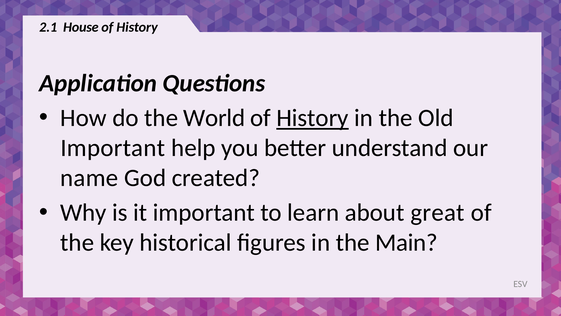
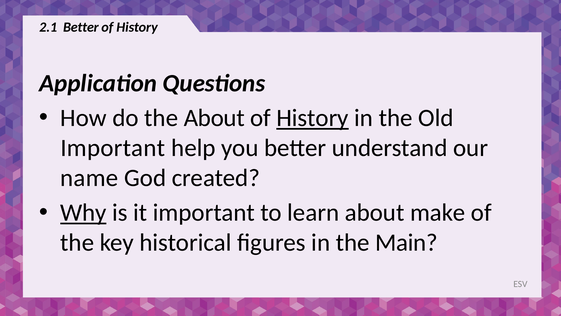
2.1 House: House -> Better (81, 27)
the World: World -> About (214, 118)
Why underline: none -> present (83, 213)
great: great -> make (438, 213)
